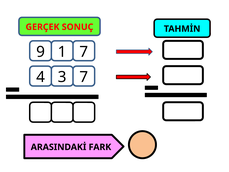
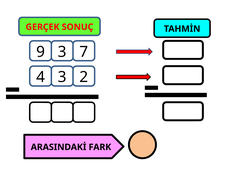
9 1: 1 -> 3 (62, 52)
3 7: 7 -> 2 (84, 77)
